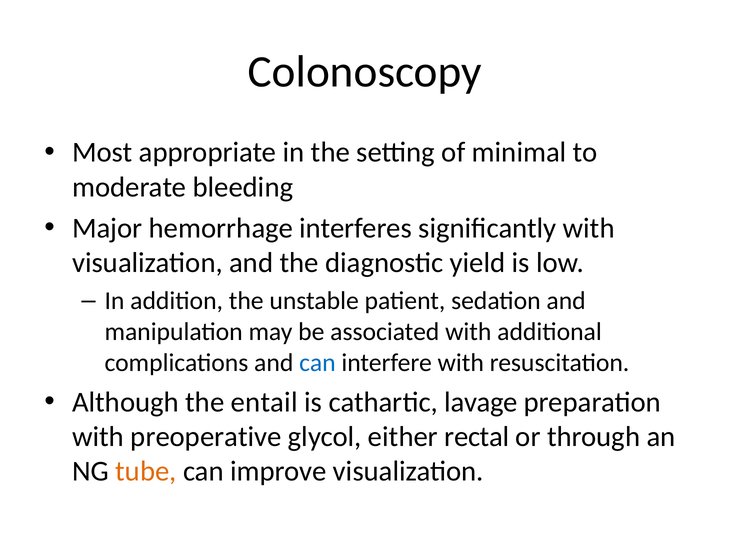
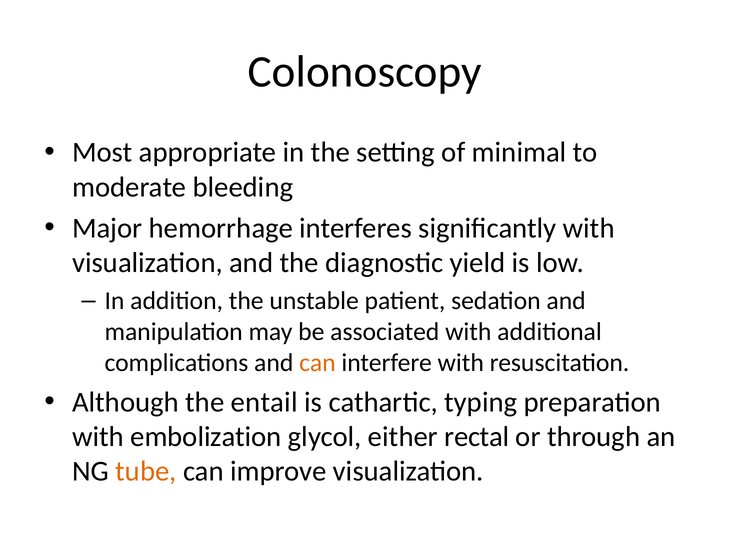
can colour: blue -> orange (317, 363)
lavage: lavage -> typing (481, 402)
preoperative: preoperative -> embolization (206, 437)
